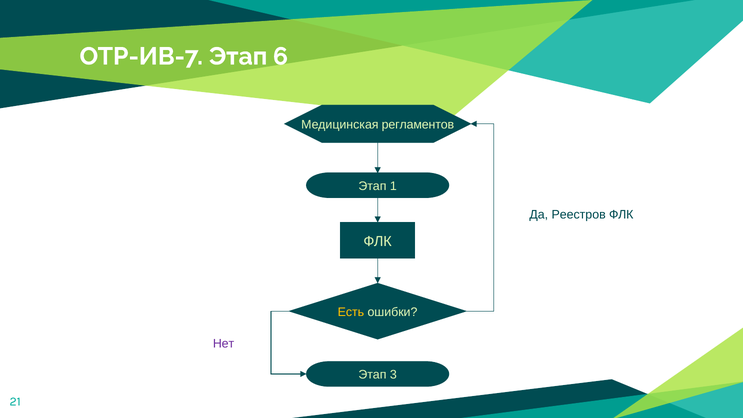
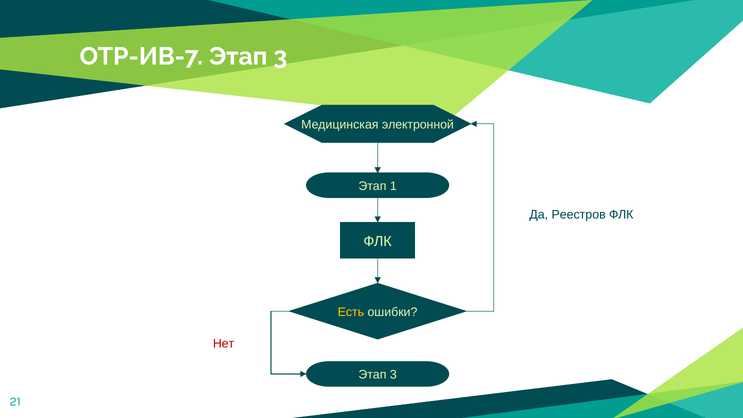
ОТР-ИВ-7 Этап 6: 6 -> 3 (280, 56)
регламентов: регламентов -> электронной (418, 125)
Нет colour: purple -> red (224, 344)
